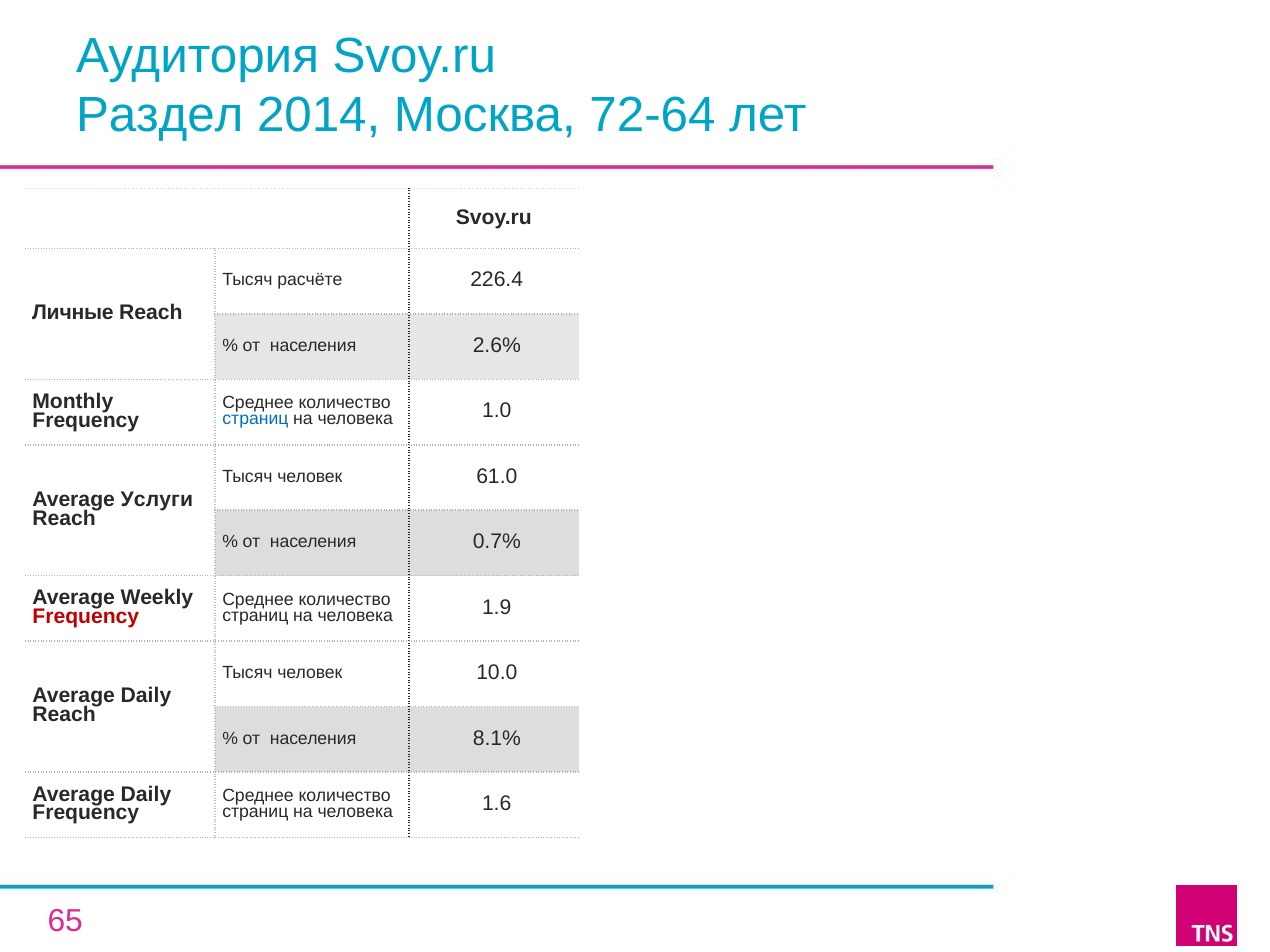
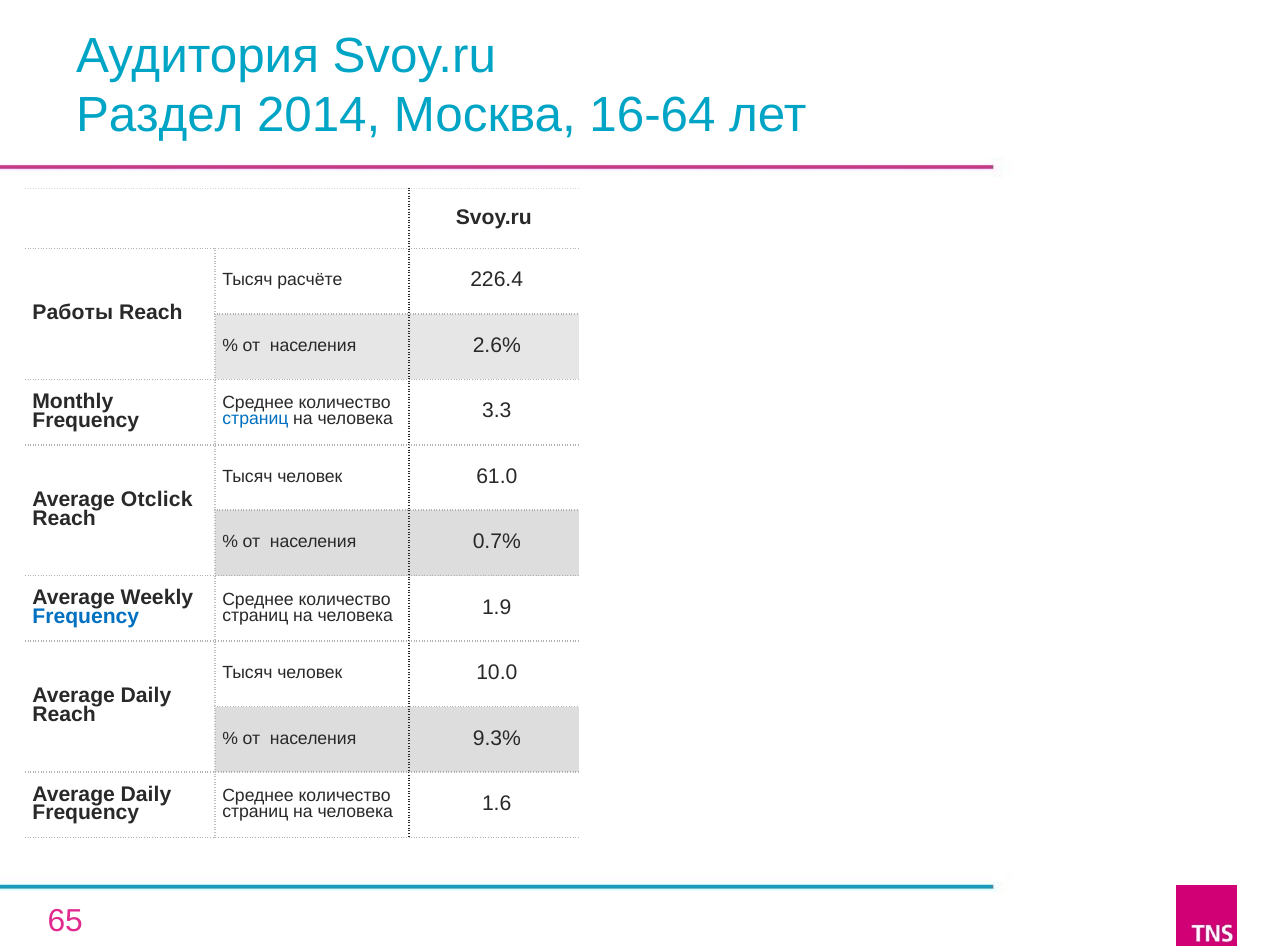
72-64: 72-64 -> 16-64 (653, 116)
Личные: Личные -> Работы (73, 313)
1.0: 1.0 -> 3.3 (497, 411)
Услуги: Услуги -> Otclick (157, 500)
Frequency colour: red -> blue (86, 617)
8.1%: 8.1% -> 9.3% (497, 738)
